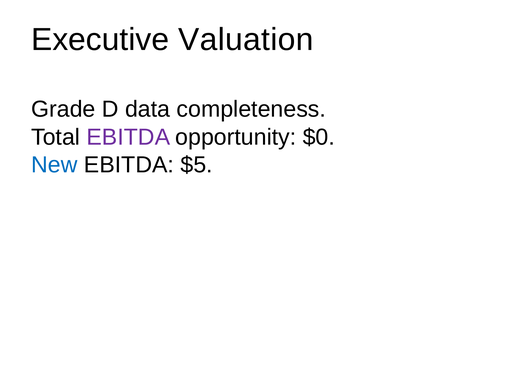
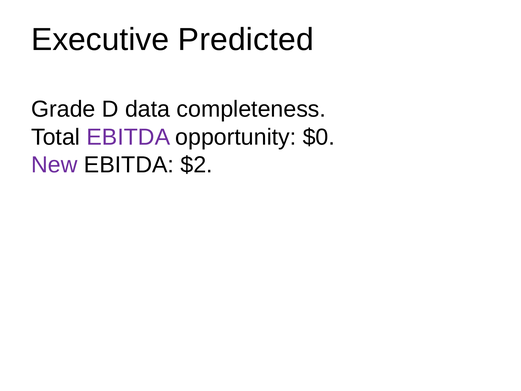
Valuation: Valuation -> Predicted (246, 40)
New colour: blue -> purple (54, 165)
$5: $5 -> $2 (197, 165)
